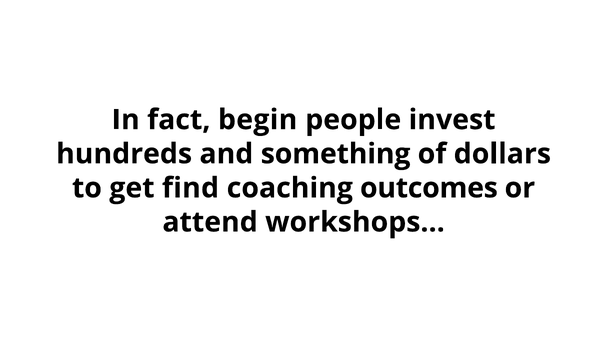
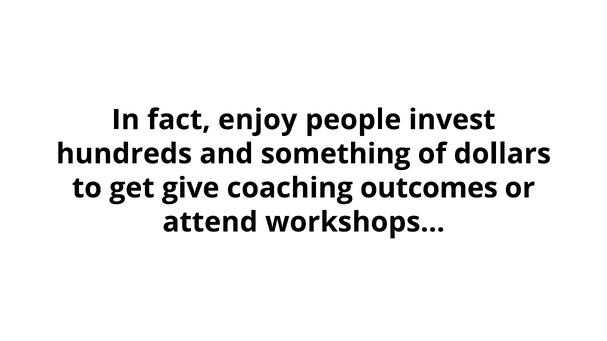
begin: begin -> enjoy (258, 120)
find: find -> give (191, 188)
